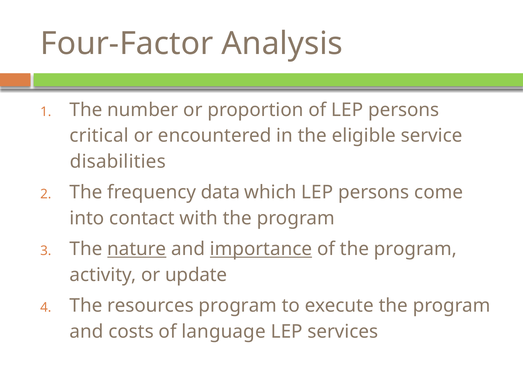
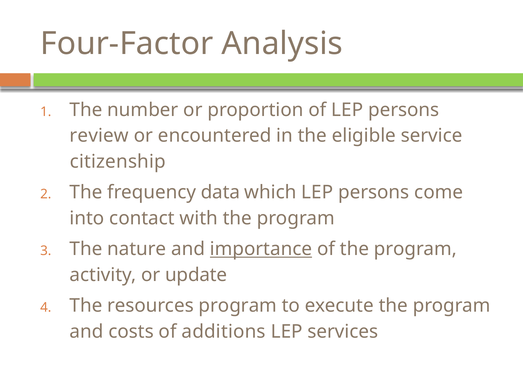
critical: critical -> review (99, 136)
disabilities: disabilities -> citizenship (118, 162)
nature underline: present -> none (137, 249)
language: language -> additions (224, 332)
